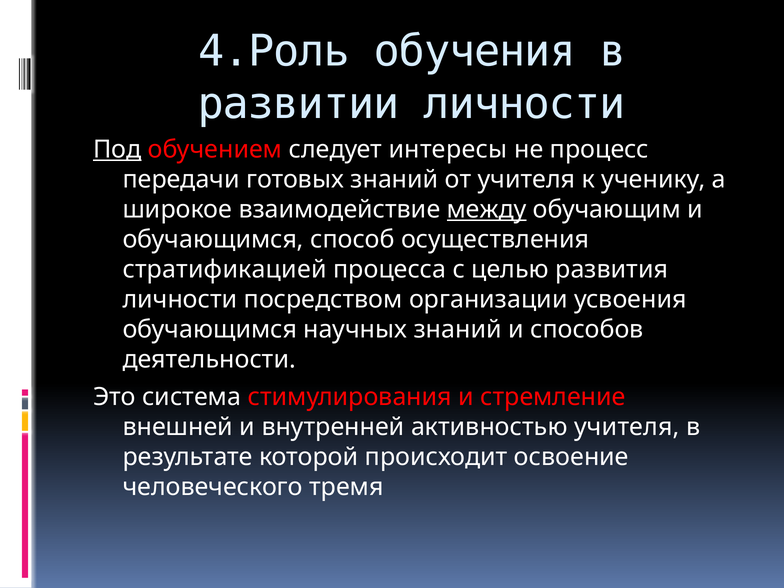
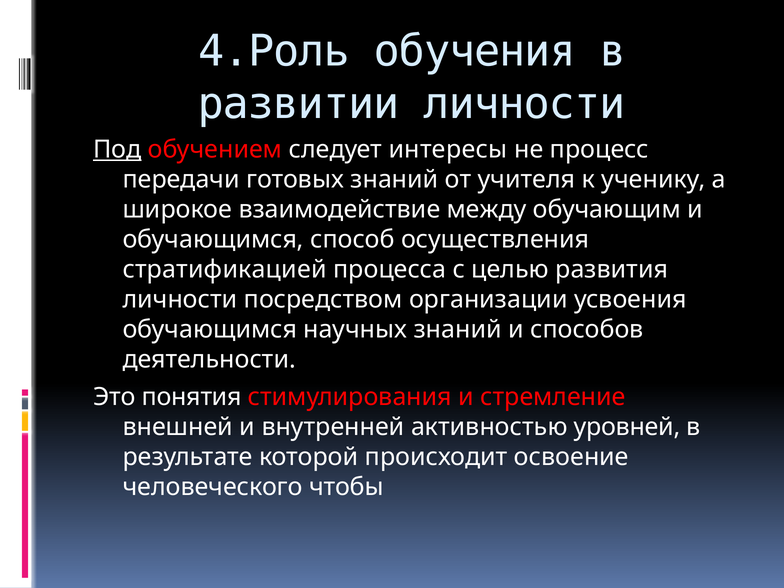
между underline: present -> none (487, 209)
система: система -> понятия (192, 397)
активностью учителя: учителя -> уровней (627, 427)
тремя: тремя -> чтобы (346, 487)
